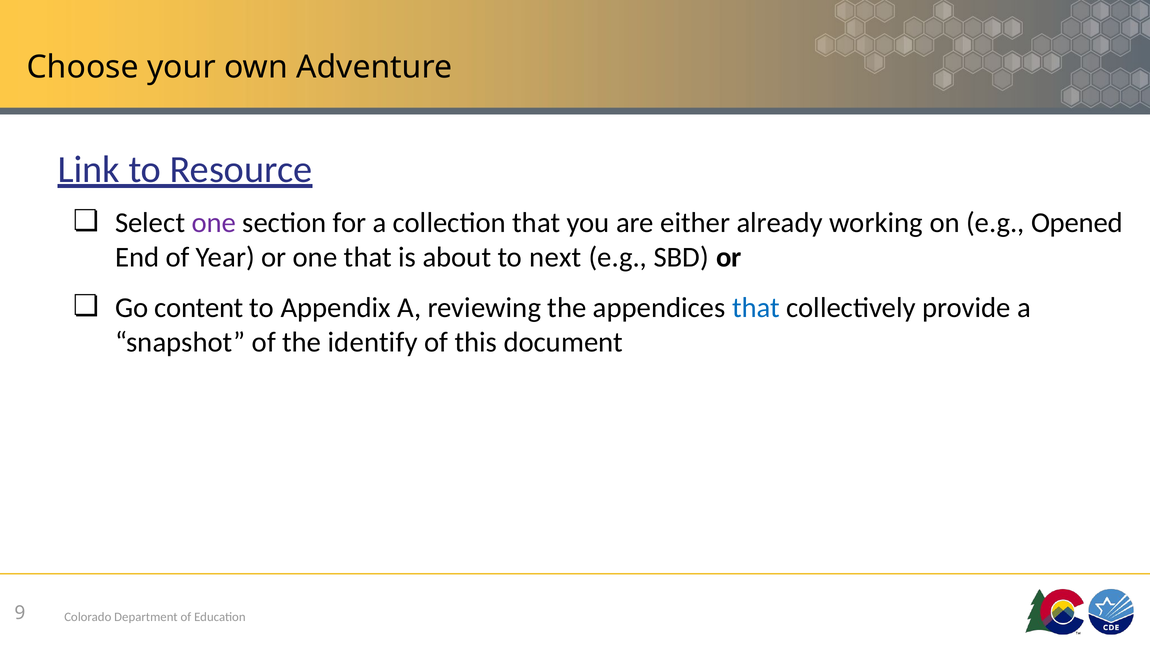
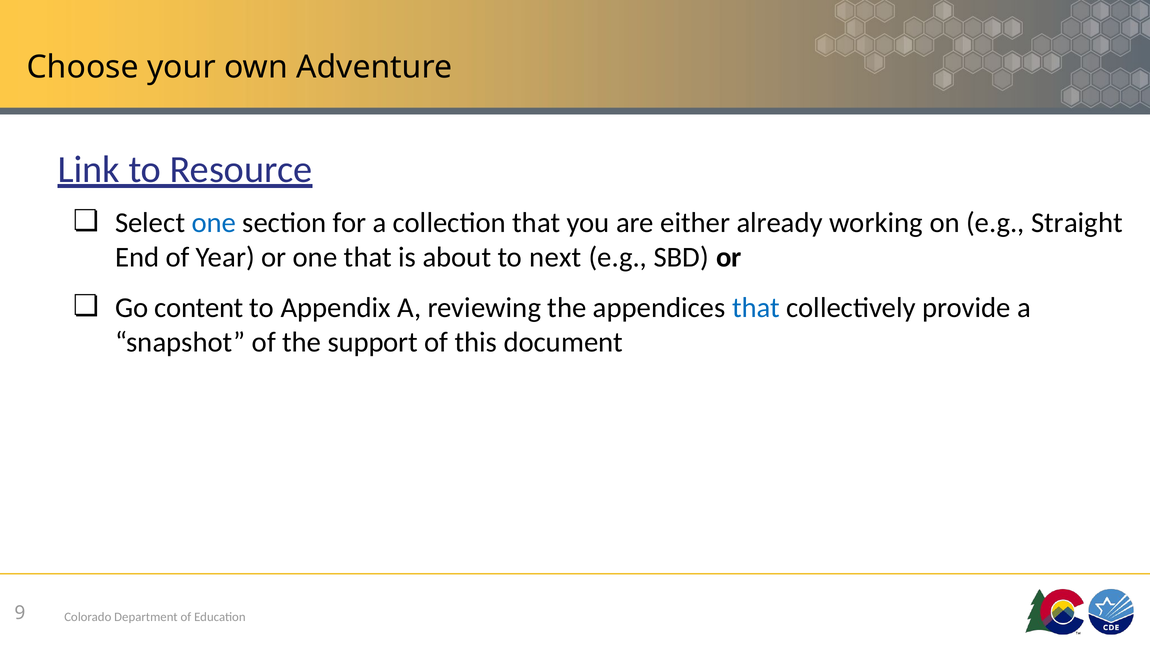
one colour: purple -> blue (214, 223)
Opened: Opened -> Straight (1077, 223)
identify: identify -> support (373, 342)
